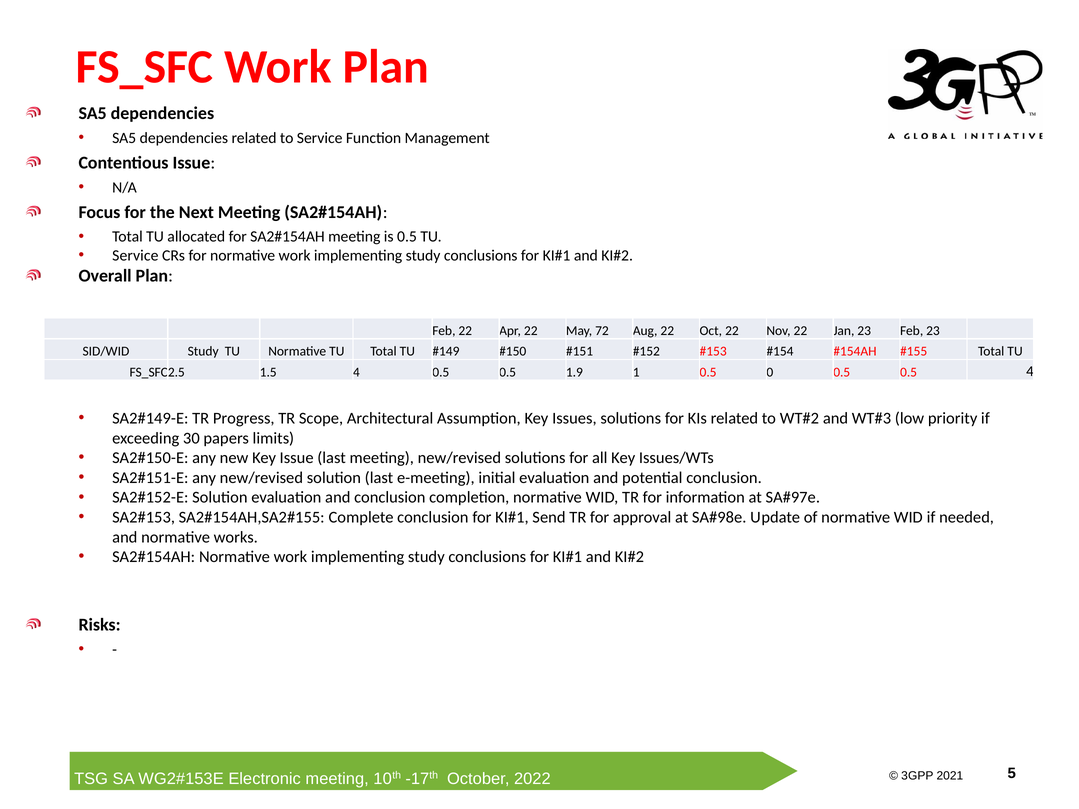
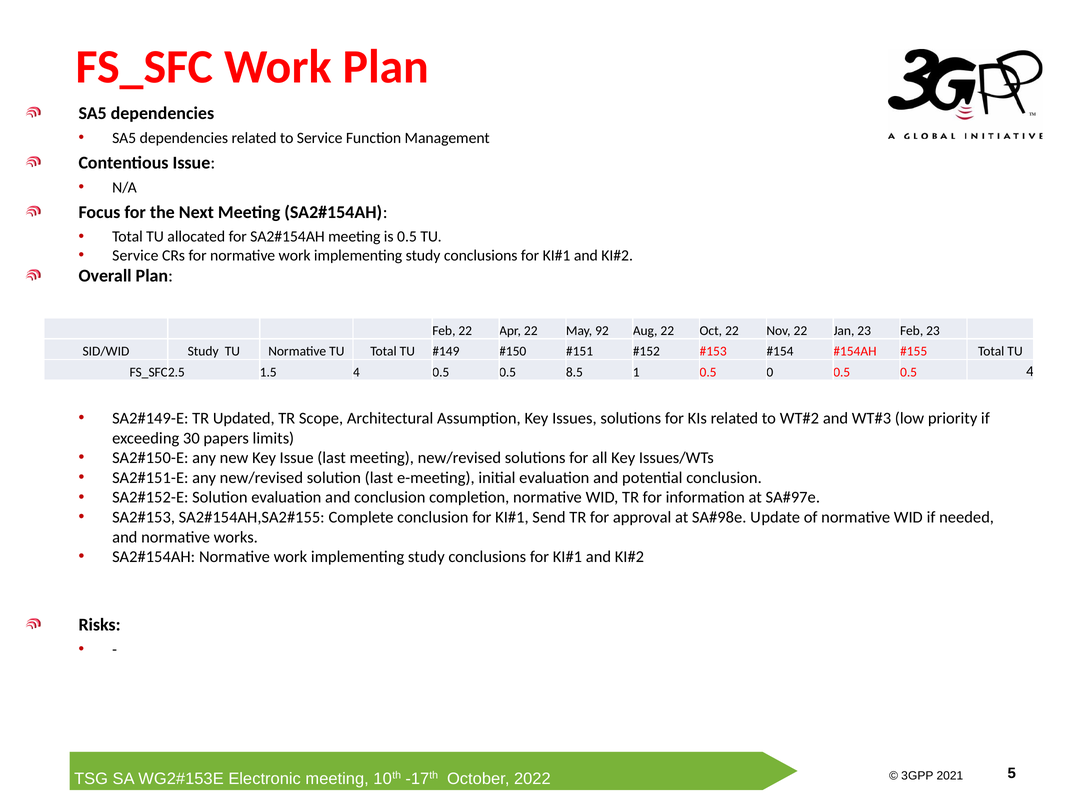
72: 72 -> 92 (602, 331)
1.9: 1.9 -> 8.5 (574, 372)
Progress: Progress -> Updated (244, 419)
